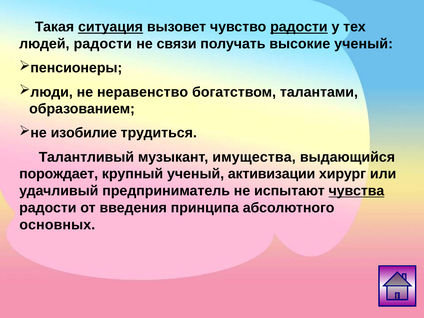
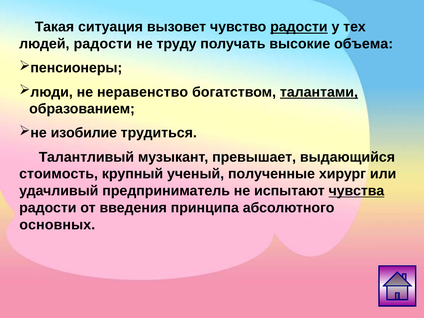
ситуация underline: present -> none (111, 27)
связи: связи -> труду (177, 44)
высокие ученый: ученый -> объема (364, 44)
талантами underline: none -> present (319, 92)
имущества: имущества -> превышает (254, 157)
порождает: порождает -> стоимость (59, 174)
активизации: активизации -> полученные (272, 174)
